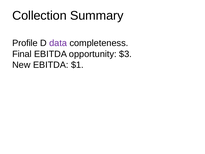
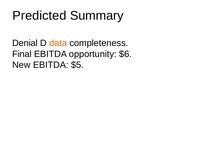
Collection: Collection -> Predicted (39, 16)
Profile: Profile -> Denial (25, 43)
data colour: purple -> orange (58, 43)
$3: $3 -> $6 (125, 54)
$1: $1 -> $5 (77, 65)
